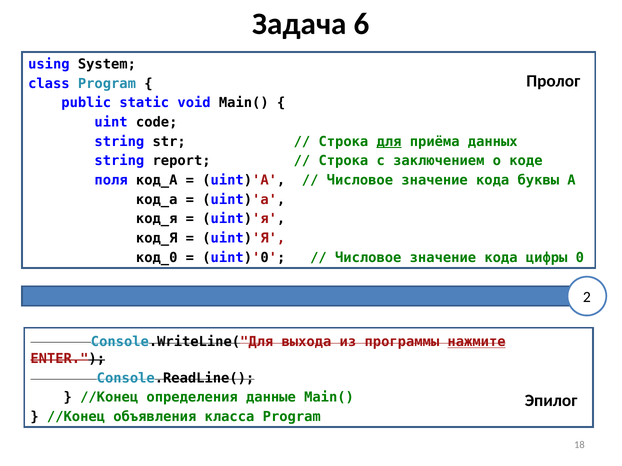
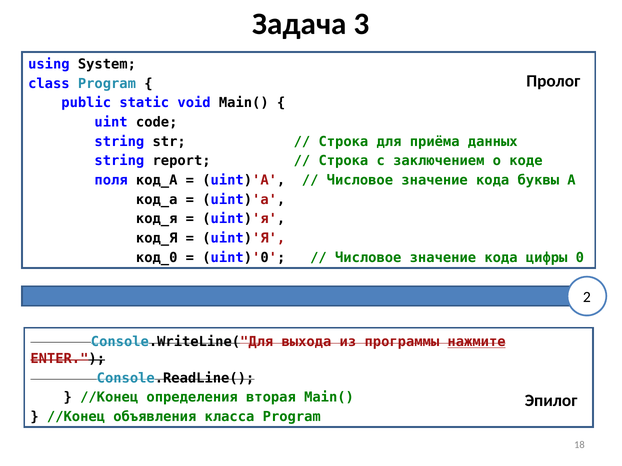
6: 6 -> 3 (362, 24)
для underline: present -> none (389, 142)
данные: данные -> вторая (271, 398)
